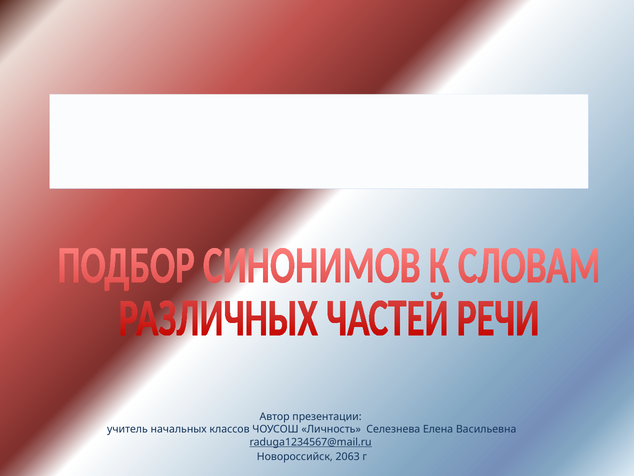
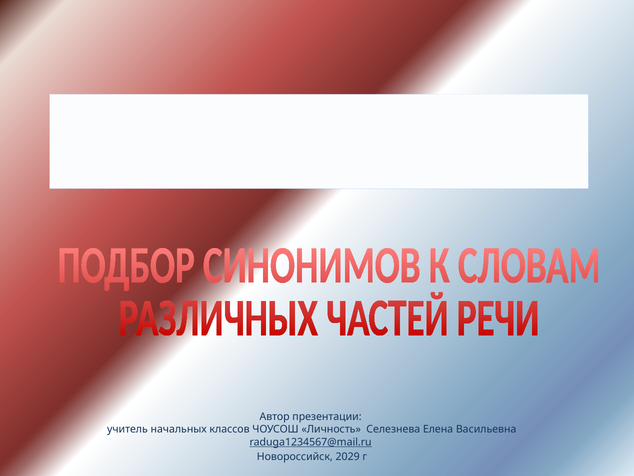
2063: 2063 -> 2029 (348, 456)
